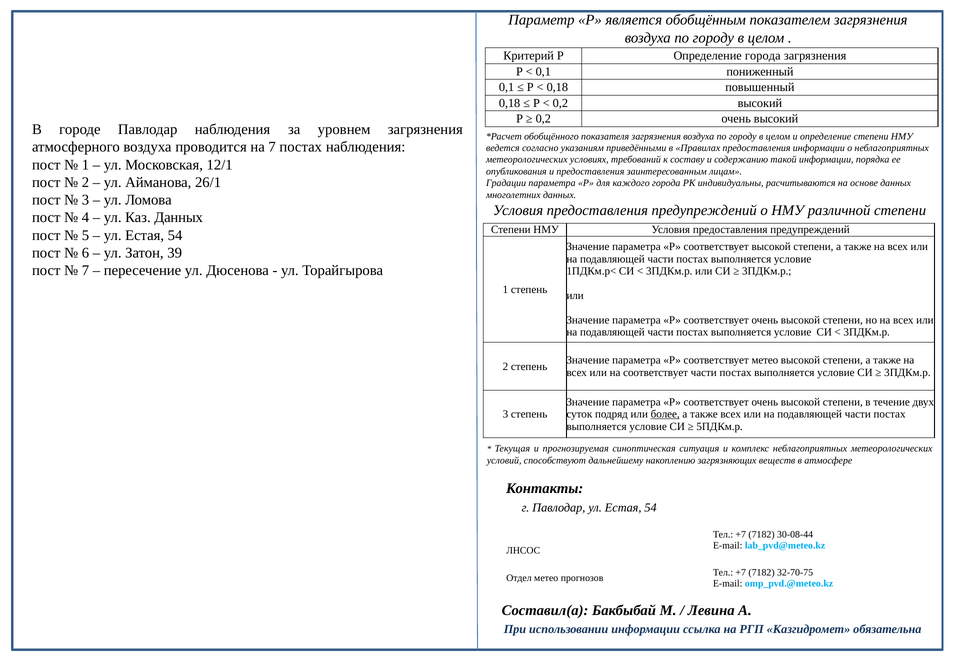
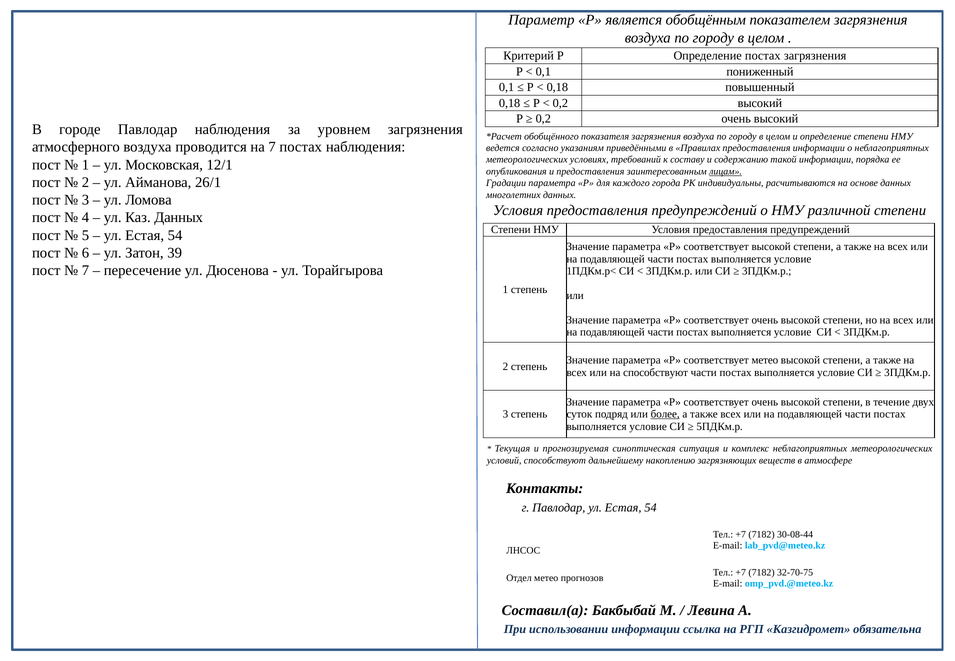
Определение города: города -> постах (763, 56)
лицам underline: none -> present (726, 172)
на соответствует: соответствует -> способствуют (656, 373)
